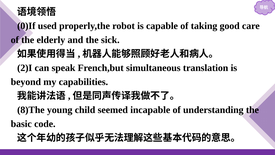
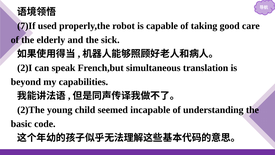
0)If: 0)If -> 7)If (26, 26)
8)The: 8)The -> 2)The (31, 110)
